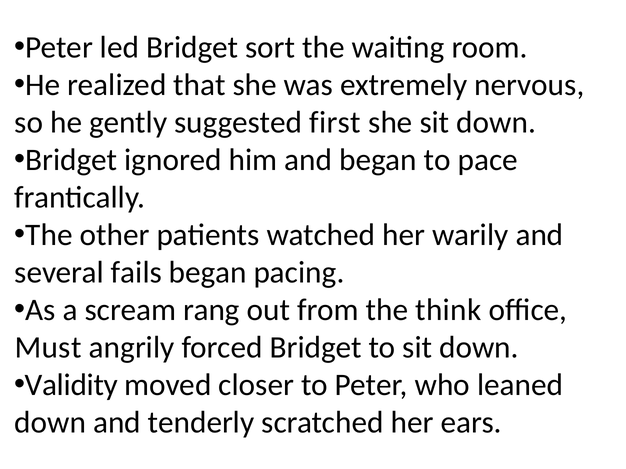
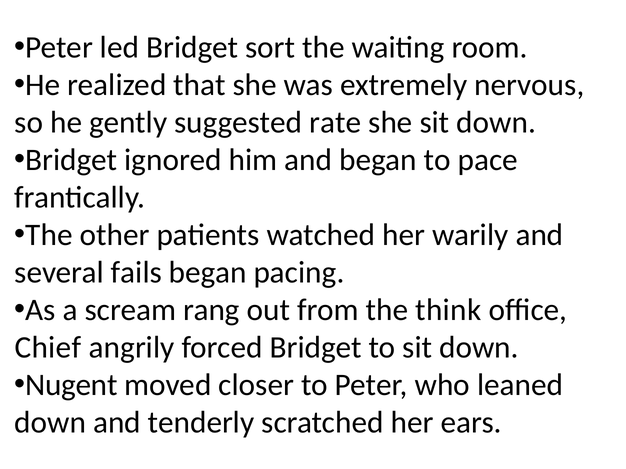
first: first -> rate (335, 123)
Must: Must -> Chief (48, 348)
Validity: Validity -> Nugent (71, 386)
